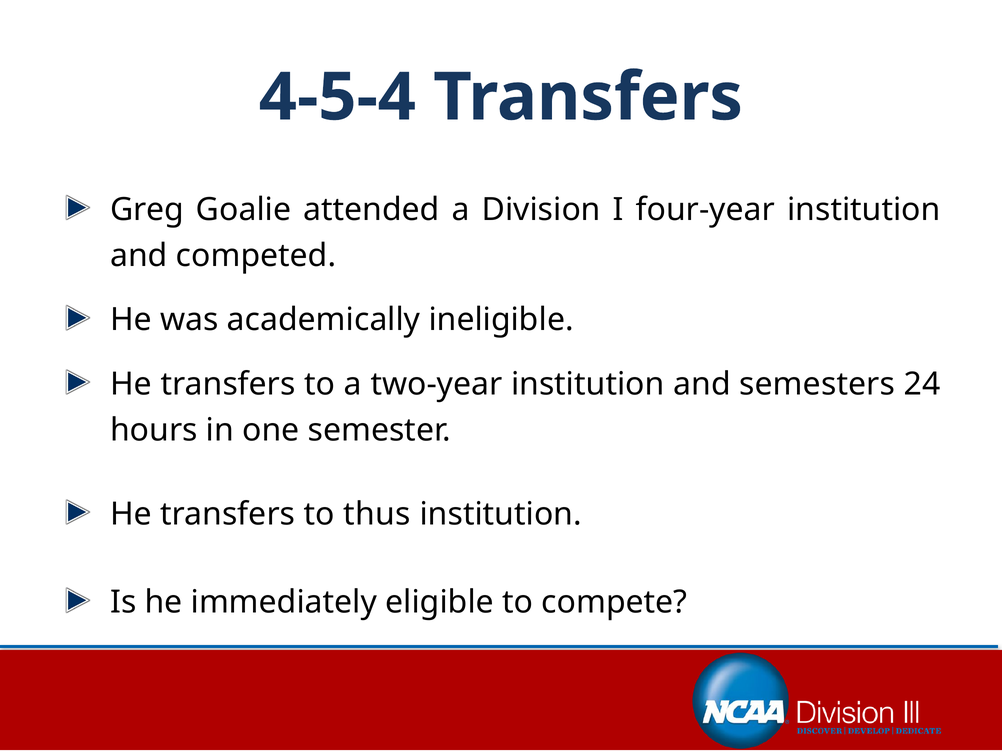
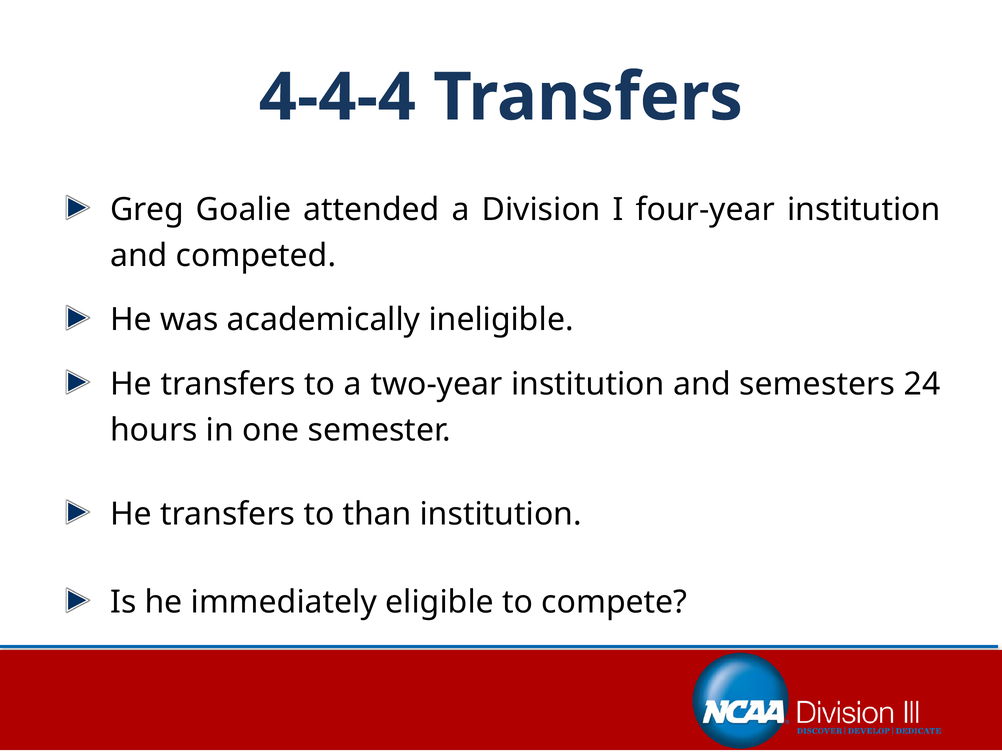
4-5-4: 4-5-4 -> 4-4-4 (337, 97)
thus: thus -> than (377, 514)
